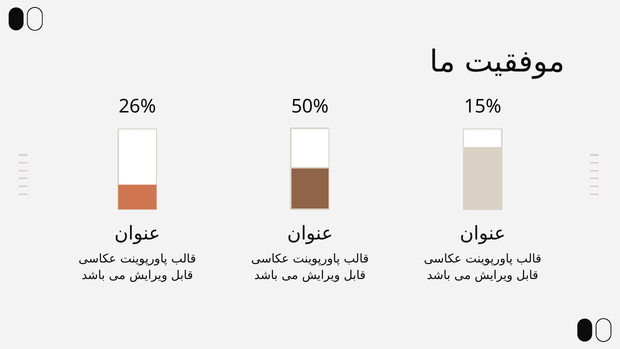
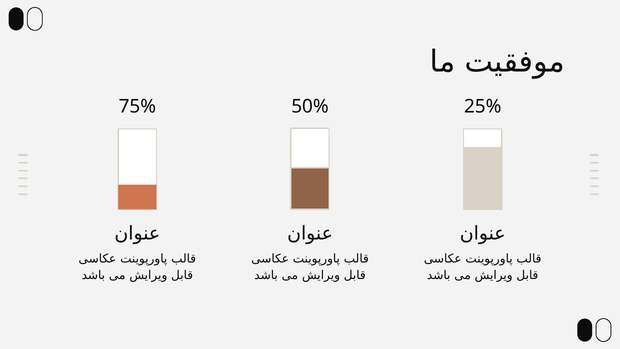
26%: 26% -> 75% (137, 106)
15%: 15% -> 25% (483, 106)
